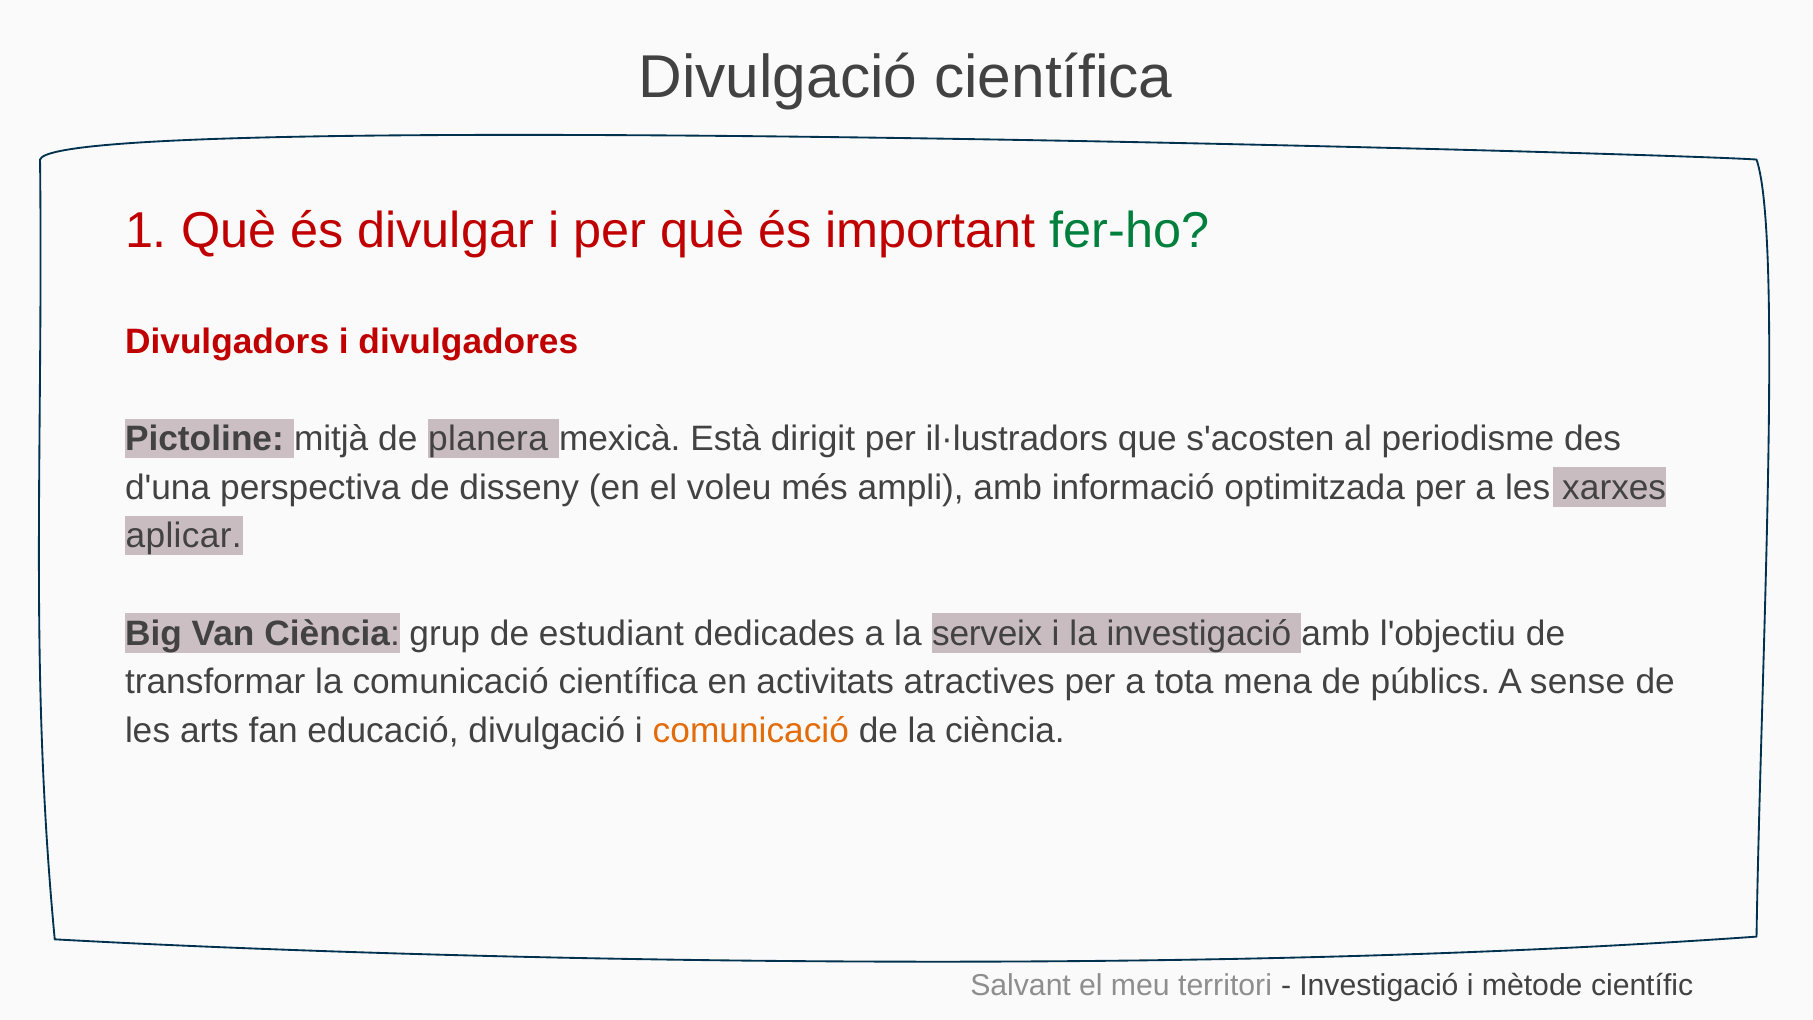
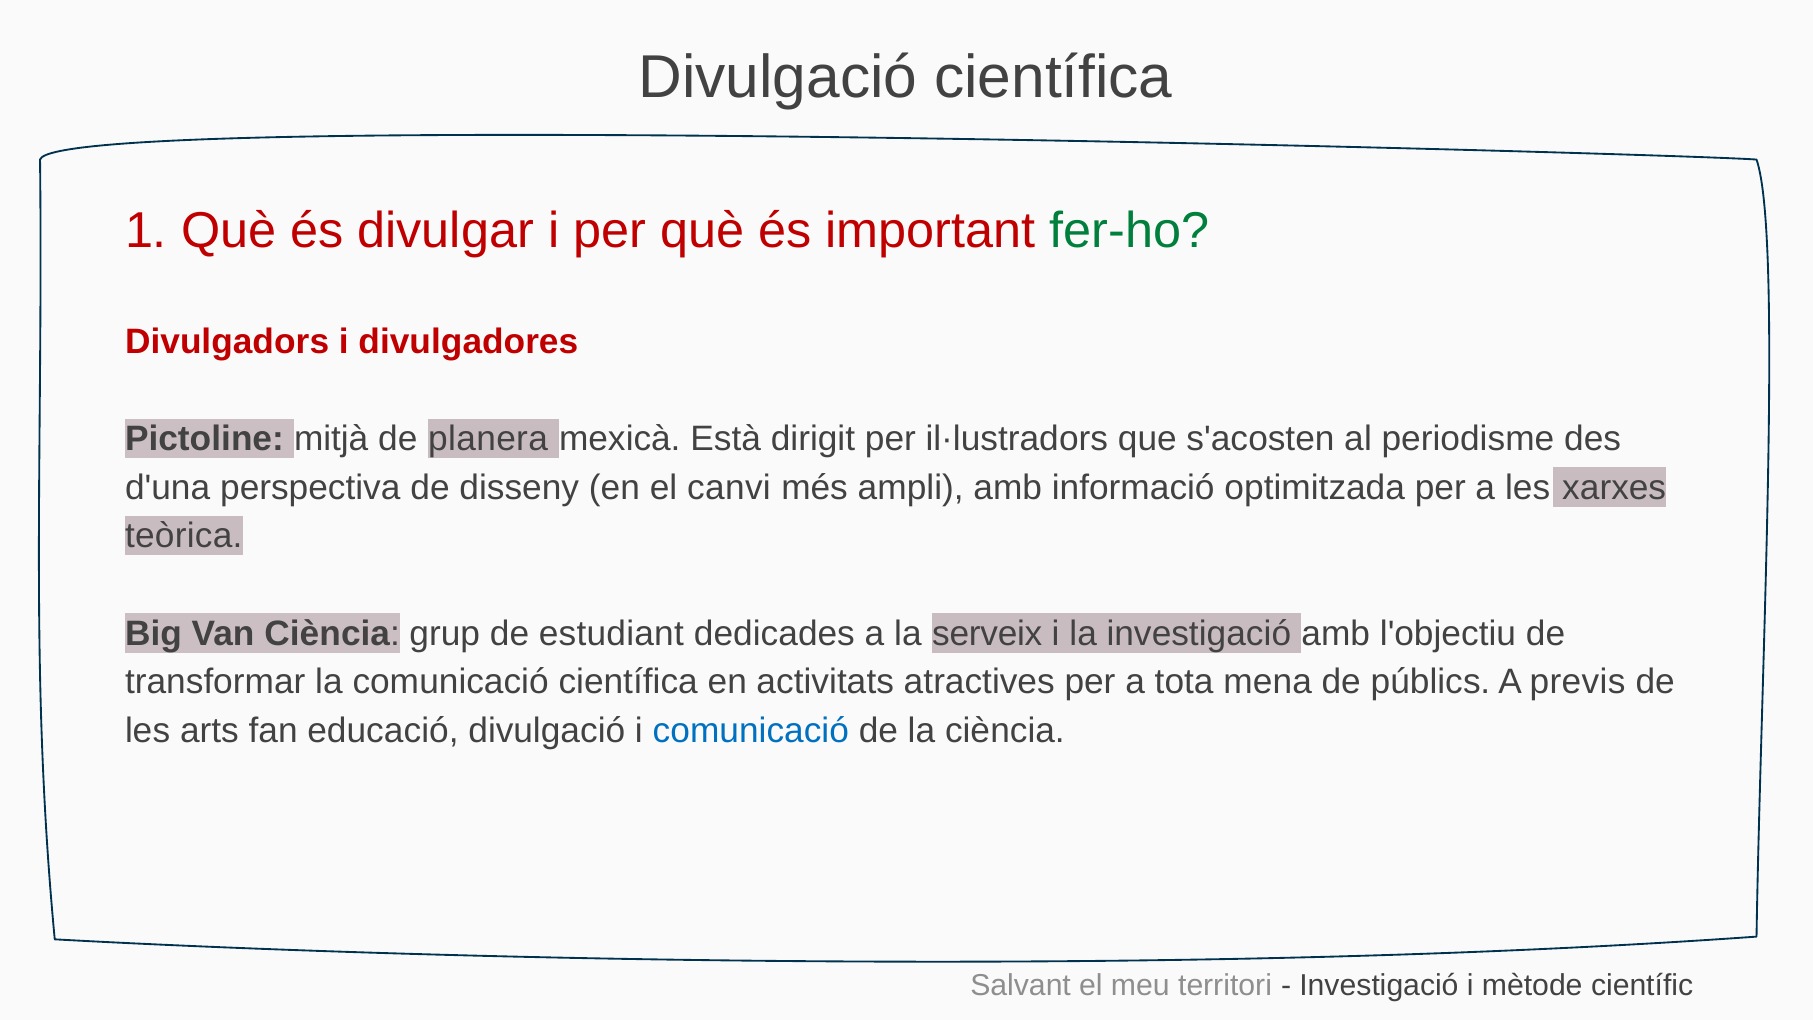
voleu: voleu -> canvi (729, 488)
aplicar: aplicar -> teòrica (184, 536)
sense: sense -> previs (1578, 682)
comunicació colour: orange -> blue (751, 731)
